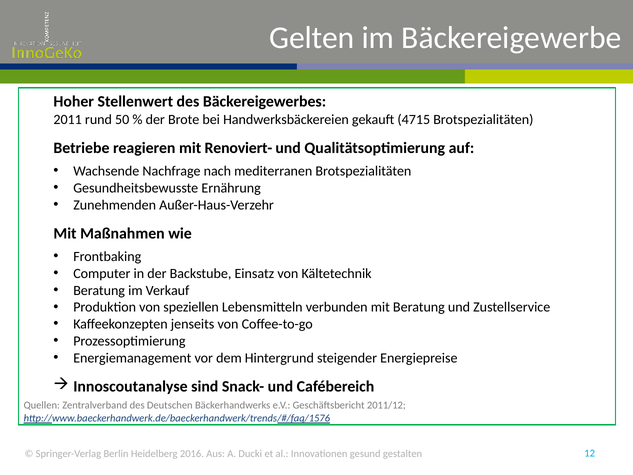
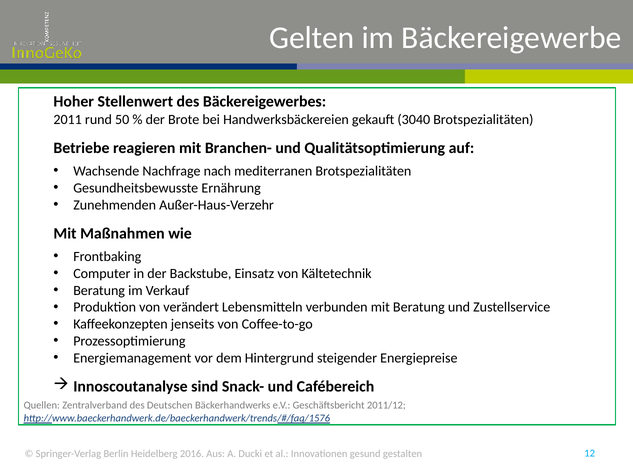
4715: 4715 -> 3040 (414, 119)
Renoviert-: Renoviert- -> Branchen- (238, 148)
speziellen: speziellen -> verändert (191, 307)
